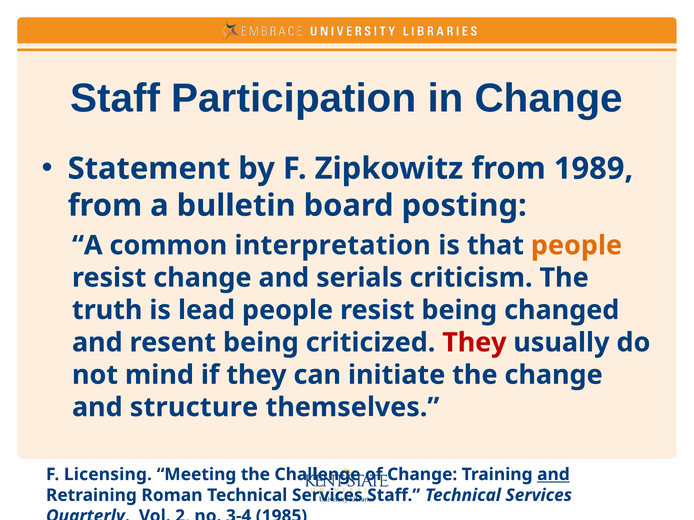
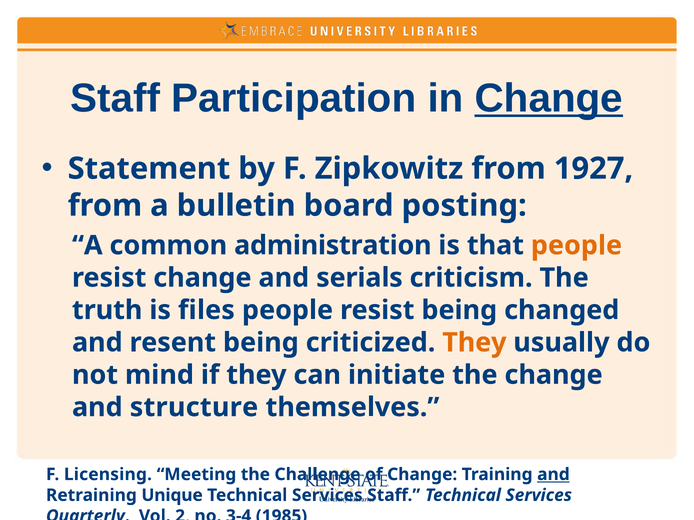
Change underline: none -> present (549, 98)
1989: 1989 -> 1927 (594, 169)
interpretation: interpretation -> administration (333, 246)
lead: lead -> files (206, 310)
They colour: red -> orange (474, 343)
Roman: Roman -> Unique (172, 496)
